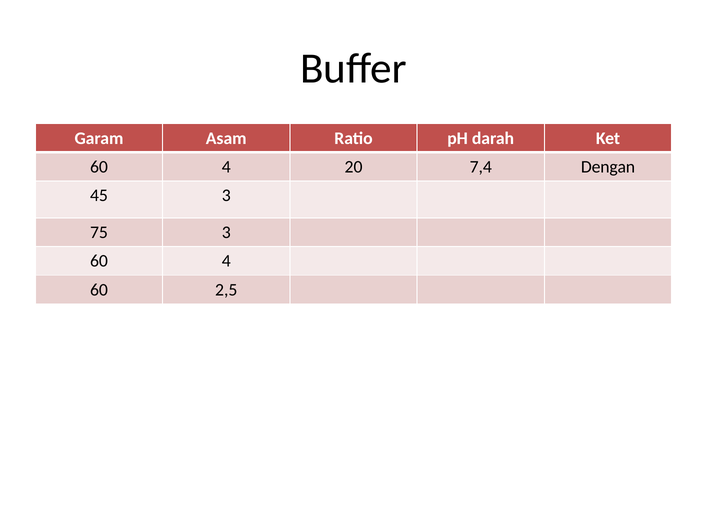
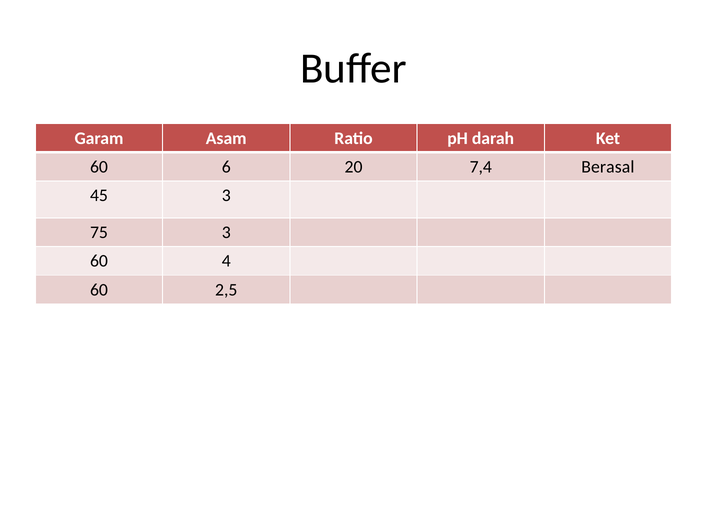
4: 4 -> 6 (226, 167)
Dengan: Dengan -> Berasal (608, 167)
